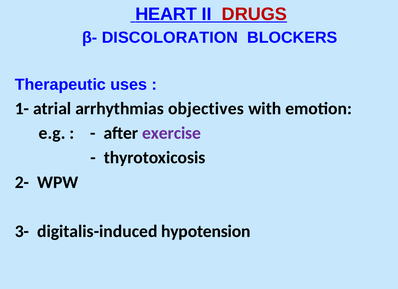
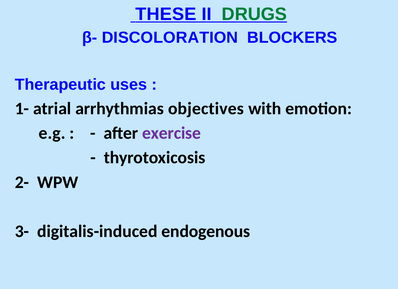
HEART: HEART -> THESE (166, 14)
DRUGS colour: red -> green (254, 14)
hypotension: hypotension -> endogenous (206, 232)
